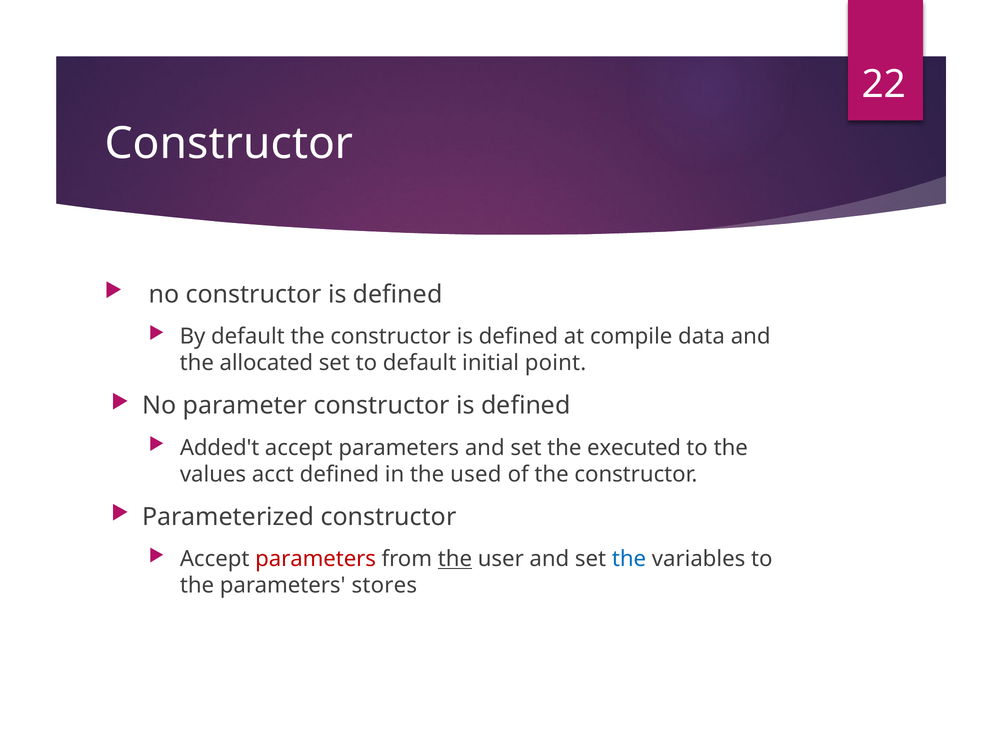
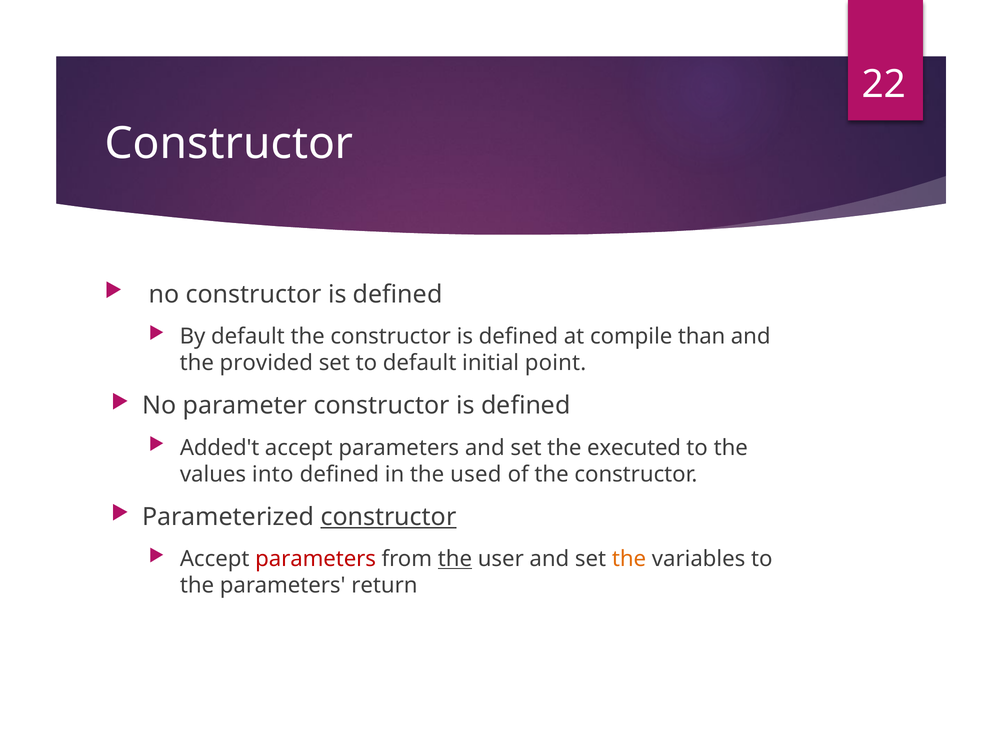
data: data -> than (702, 336)
allocated: allocated -> provided (266, 363)
acct: acct -> into (273, 474)
constructor underline: none -> present (388, 517)
the colour: blue -> orange (629, 559)
stores: stores -> return (384, 585)
